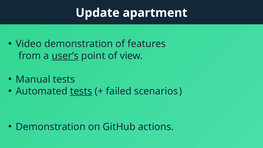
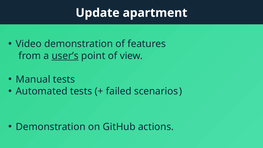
tests underline: present -> none (81, 91)
